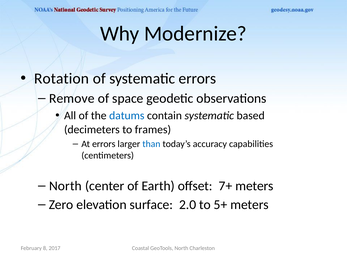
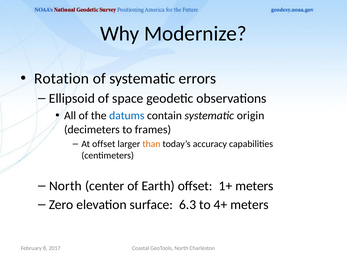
Remove: Remove -> Ellipsoid (72, 98)
based: based -> origin (251, 116)
At errors: errors -> offset (104, 144)
than colour: blue -> orange (151, 144)
7+: 7+ -> 1+ (225, 186)
2.0: 2.0 -> 6.3 (188, 205)
5+: 5+ -> 4+ (220, 205)
